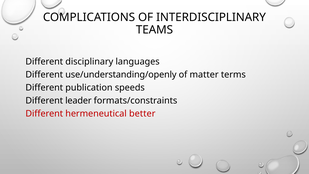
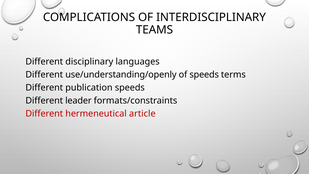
of matter: matter -> speeds (204, 75)
better: better -> article (142, 114)
